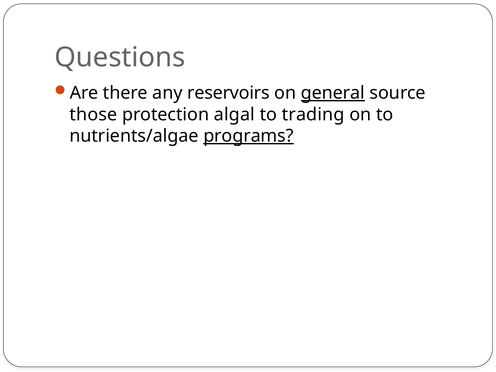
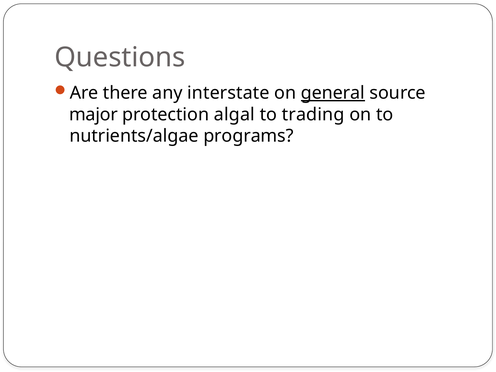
reservoirs: reservoirs -> interstate (228, 93)
those: those -> major (94, 114)
programs underline: present -> none (248, 136)
